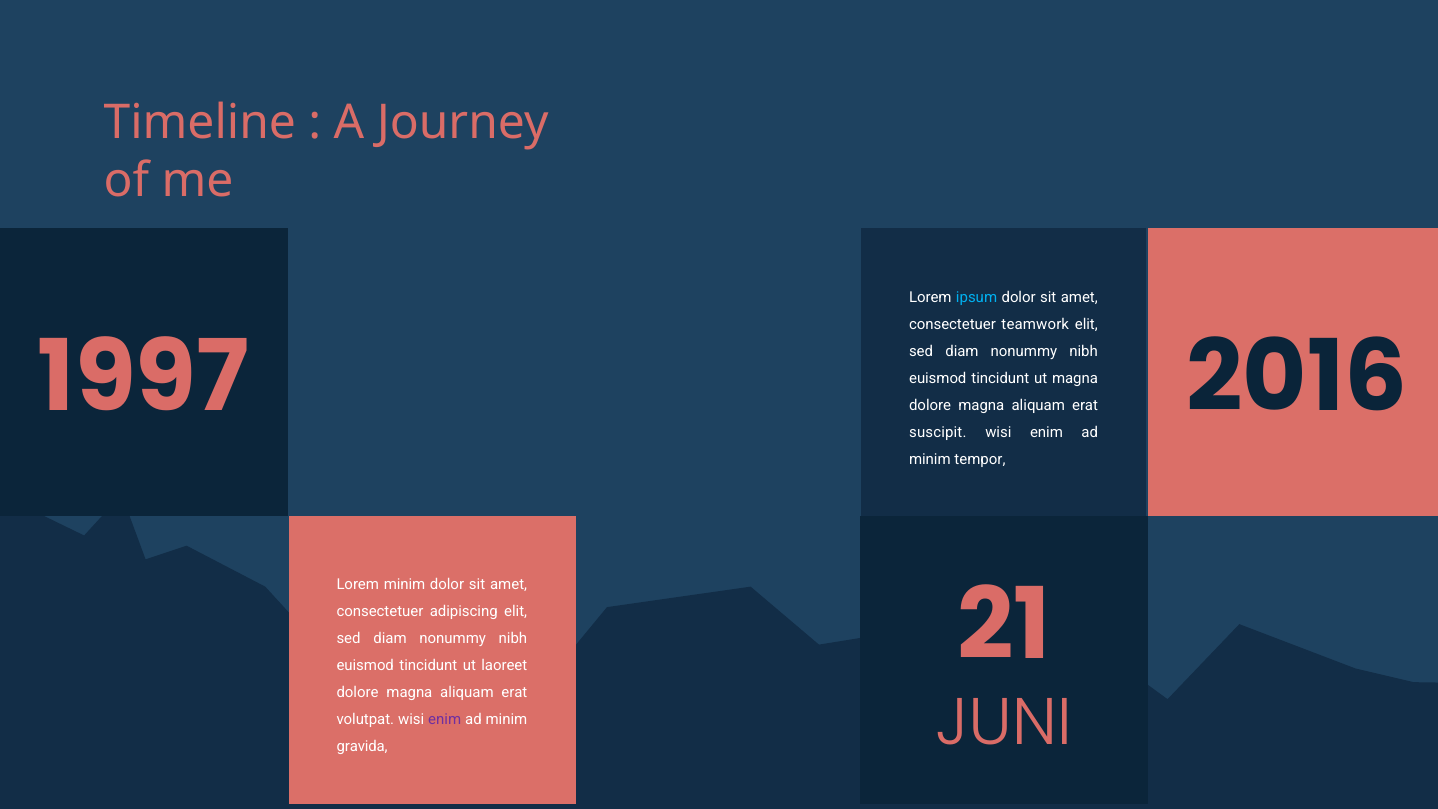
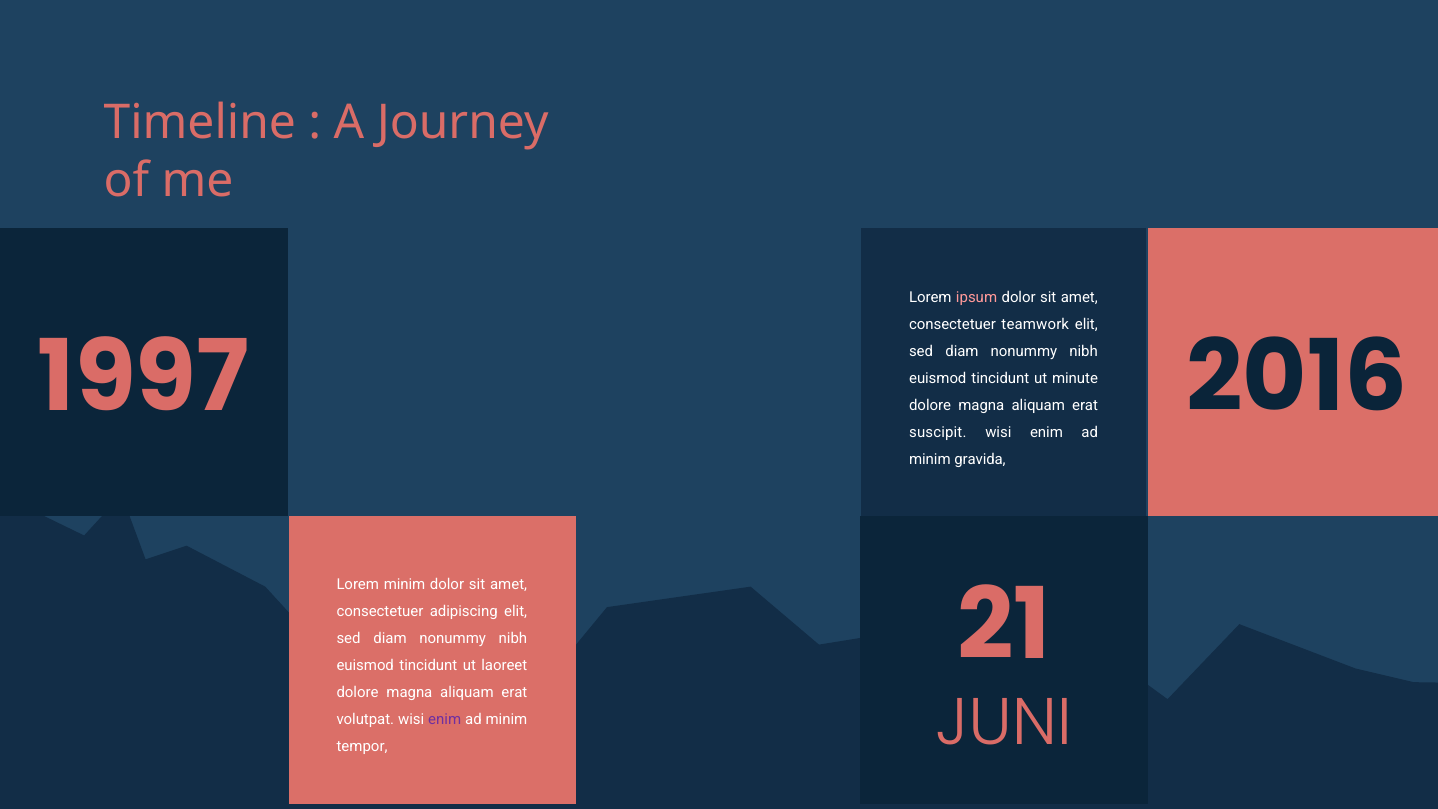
ipsum colour: light blue -> pink (977, 297)
ut magna: magna -> minute (1075, 378)
tempor: tempor -> gravida (980, 459)
gravida: gravida -> tempor (362, 747)
